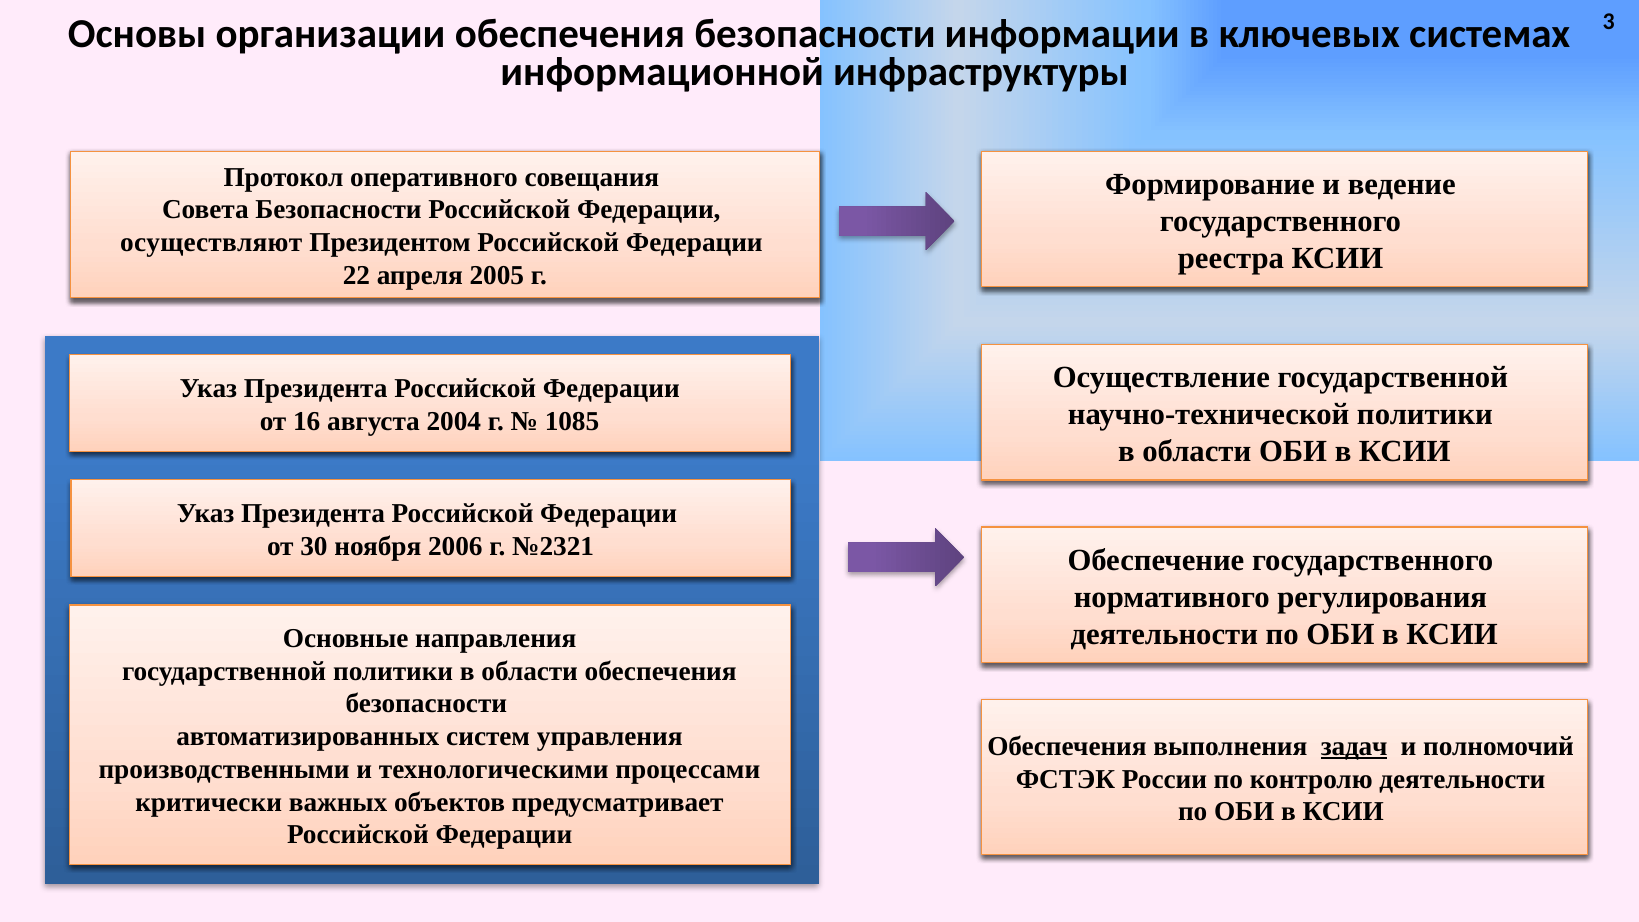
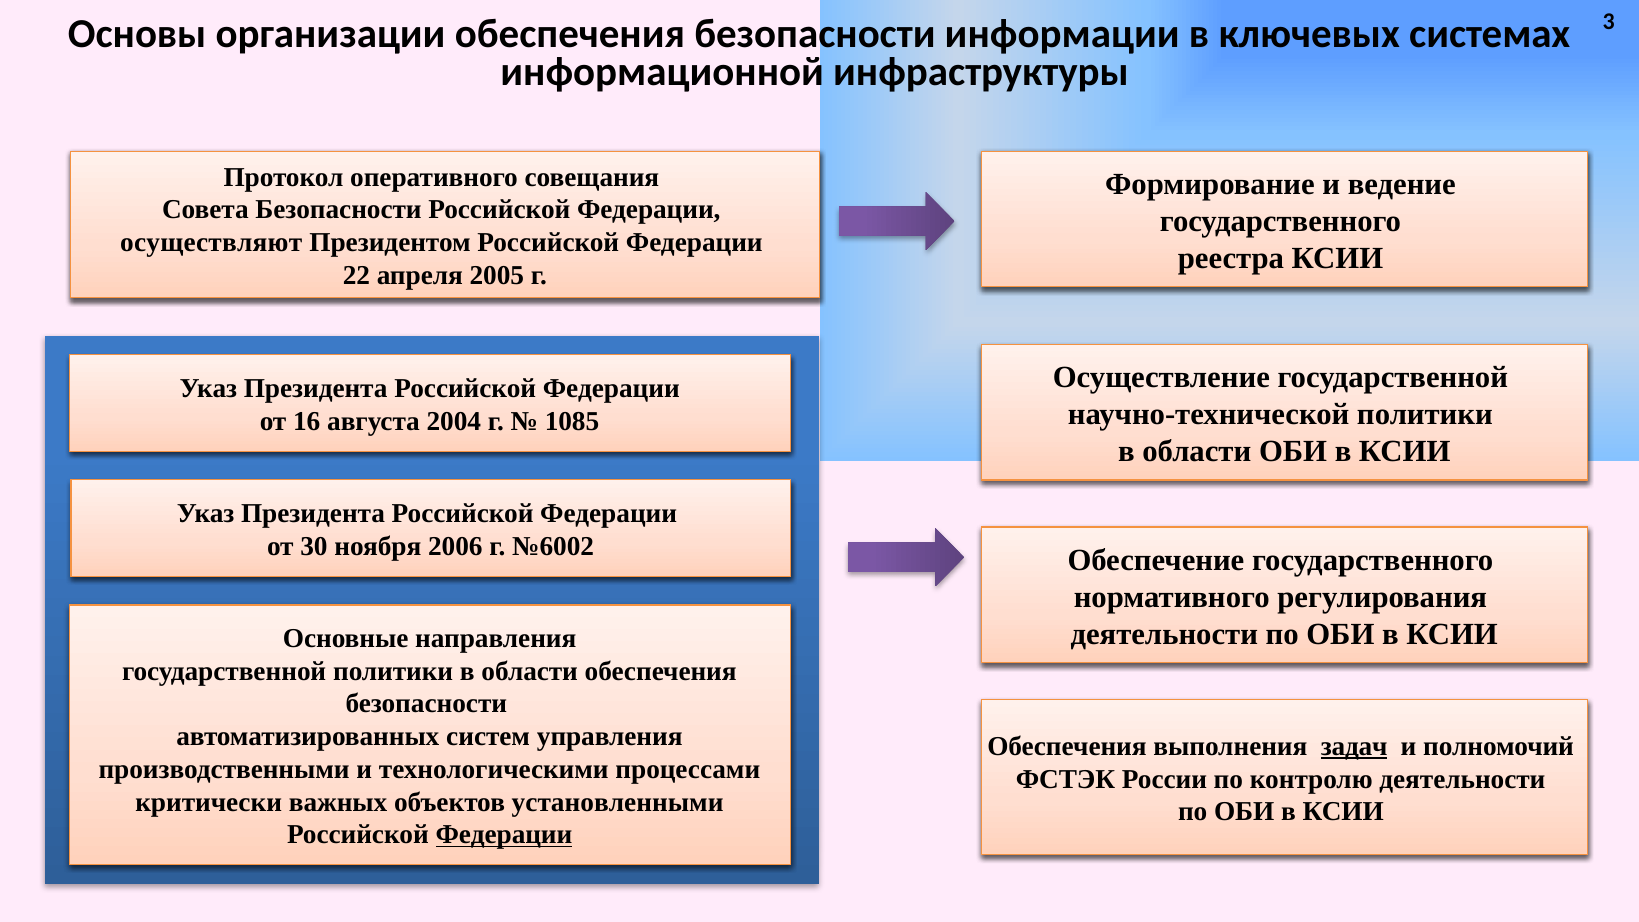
№2321: №2321 -> №6002 (553, 546)
предусматривает: предусматривает -> установленными (618, 802)
Федерации underline: none -> present (504, 835)
